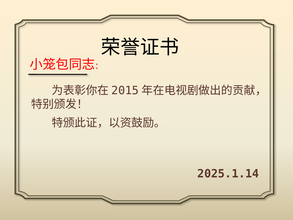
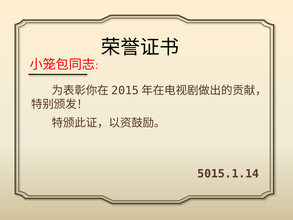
2025.1.14: 2025.1.14 -> 5015.1.14 (228, 174)
